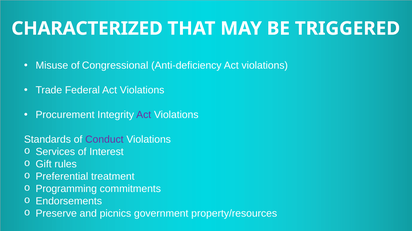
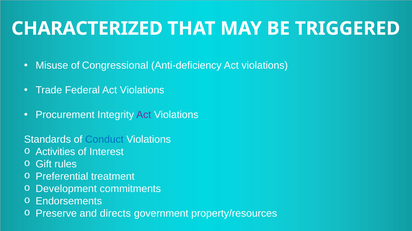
Conduct colour: purple -> blue (104, 140)
Services: Services -> Activities (55, 152)
Programming: Programming -> Development (66, 189)
picnics: picnics -> directs (115, 214)
